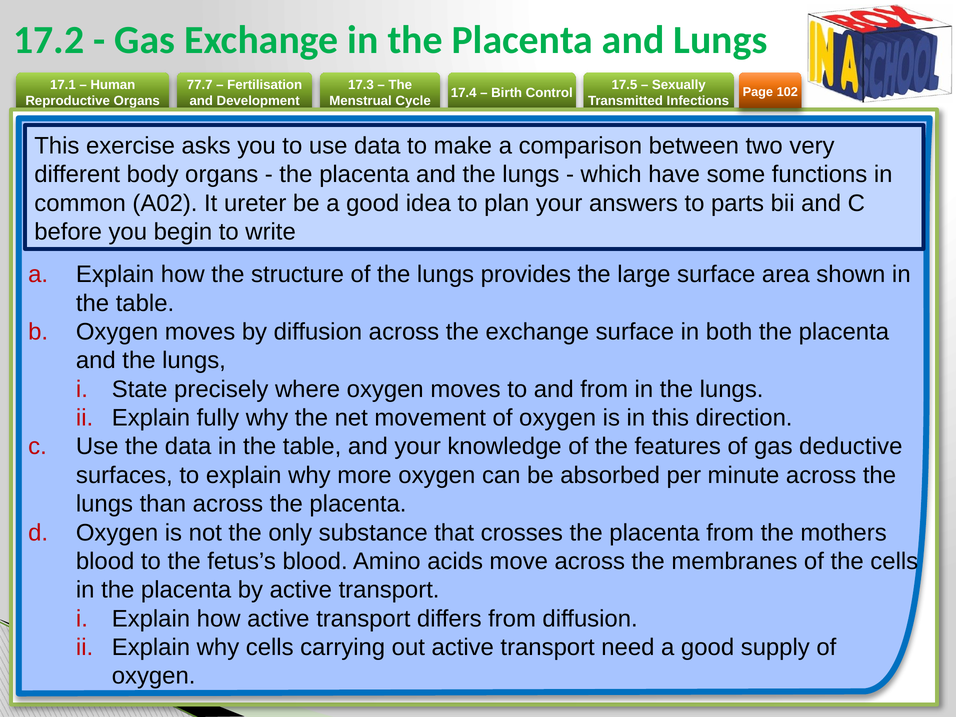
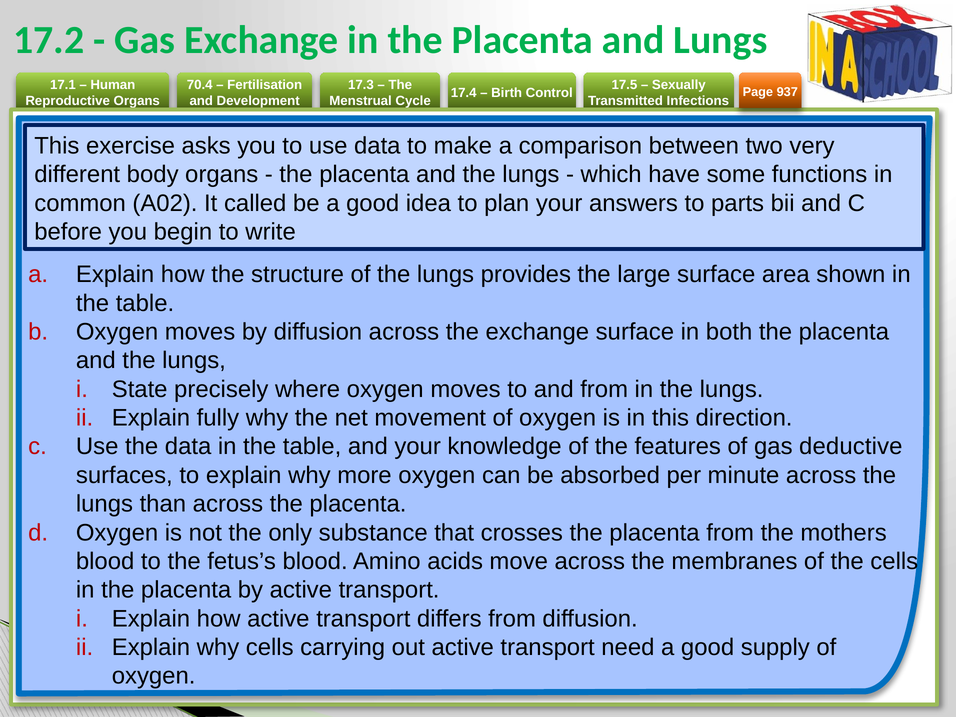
77.7: 77.7 -> 70.4 (200, 85)
102: 102 -> 937 (787, 92)
ureter: ureter -> called (255, 203)
